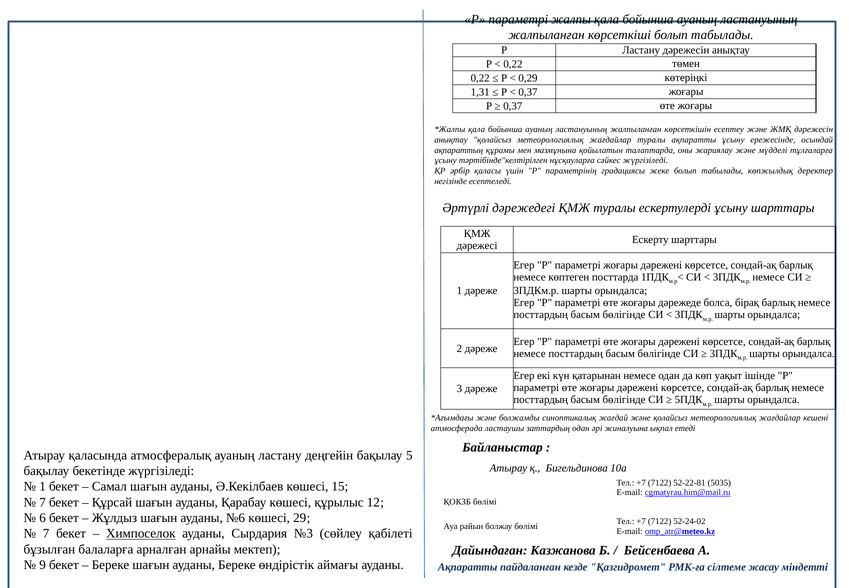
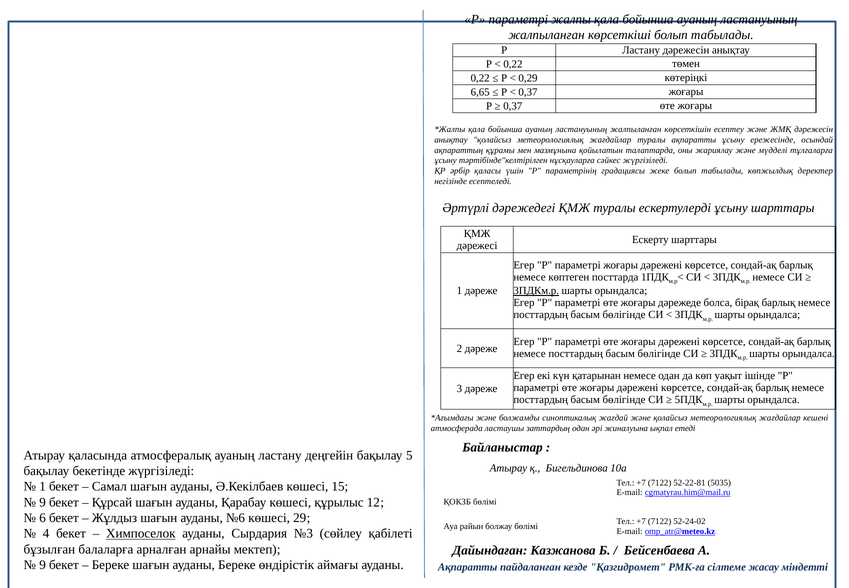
1,31: 1,31 -> 6,65 (480, 92)
3ПДКм.р underline: none -> present (536, 291)
7: 7 -> 9 (43, 502)
7: 7 -> 4 (46, 533)
